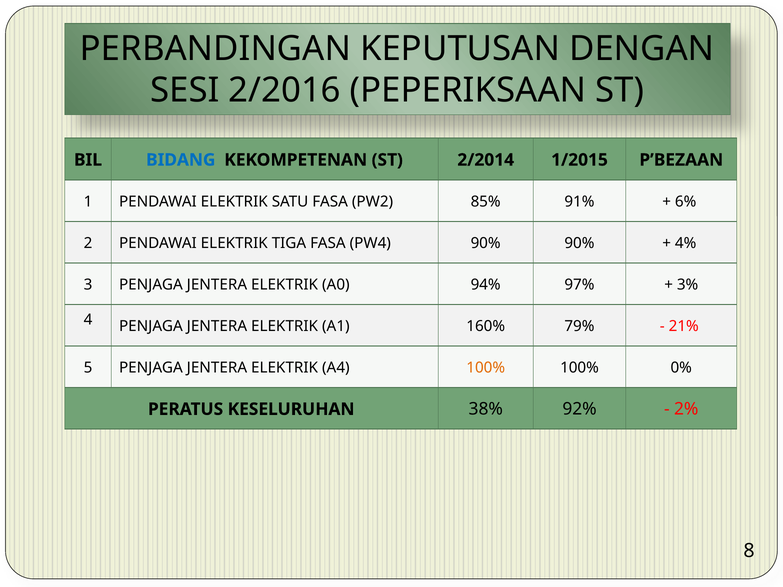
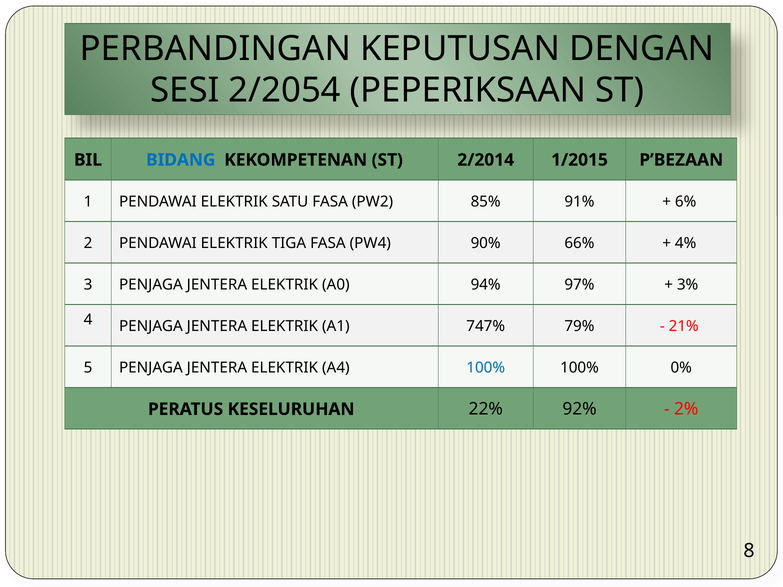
2/2016: 2/2016 -> 2/2054 (285, 90)
90% 90%: 90% -> 66% (579, 243)
160%: 160% -> 747% (486, 326)
100% colour: orange -> blue (486, 368)
38%: 38% -> 22% (486, 409)
